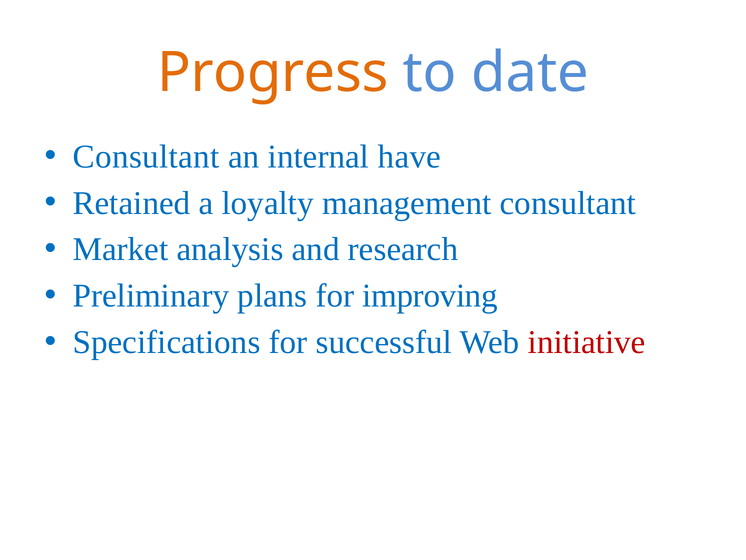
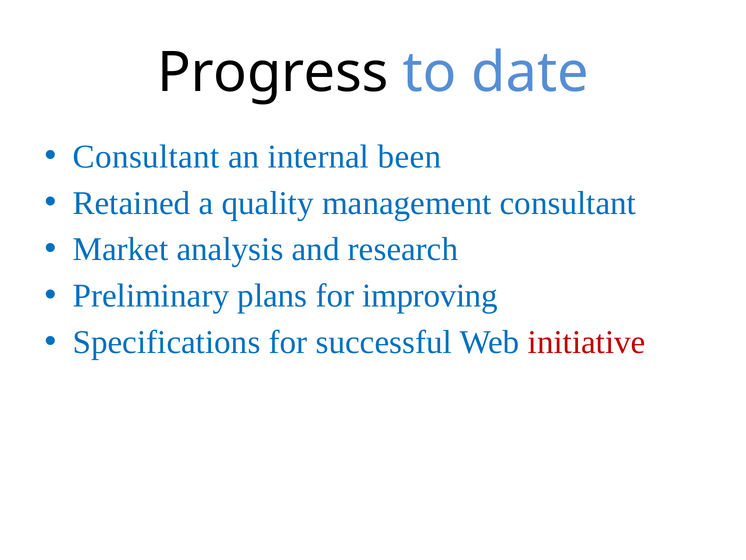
Progress colour: orange -> black (273, 73)
have: have -> been (409, 156)
loyalty: loyalty -> quality (268, 203)
